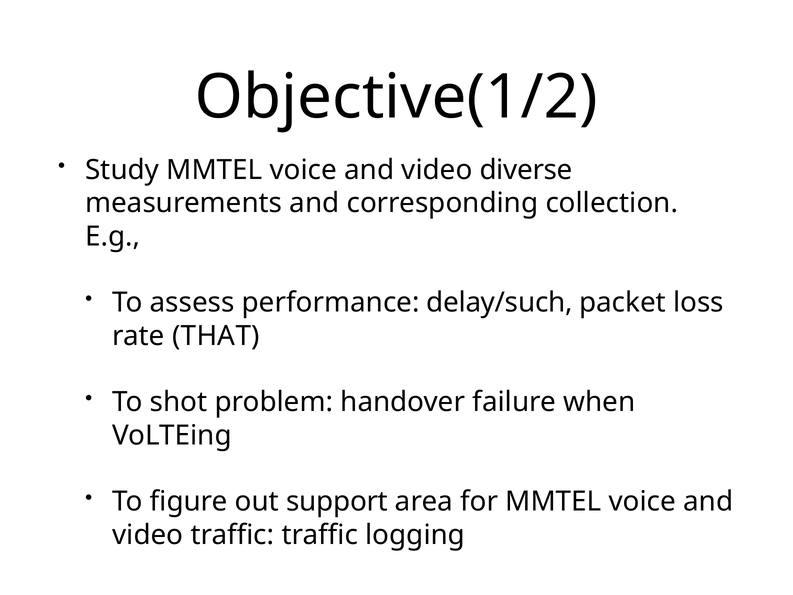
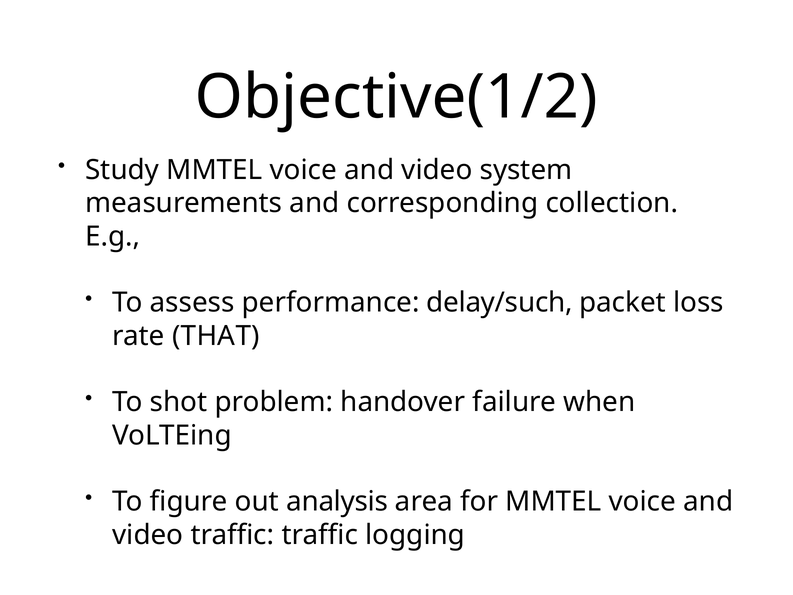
diverse: diverse -> system (526, 170)
support: support -> analysis (337, 502)
